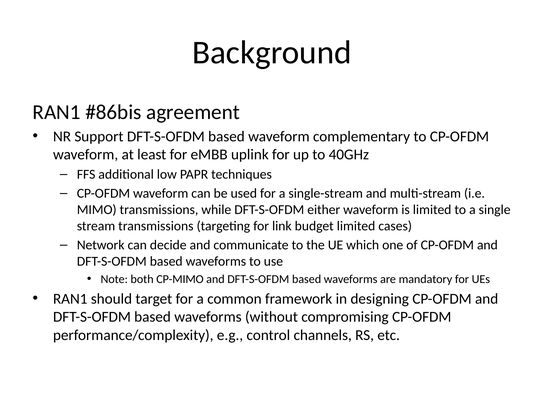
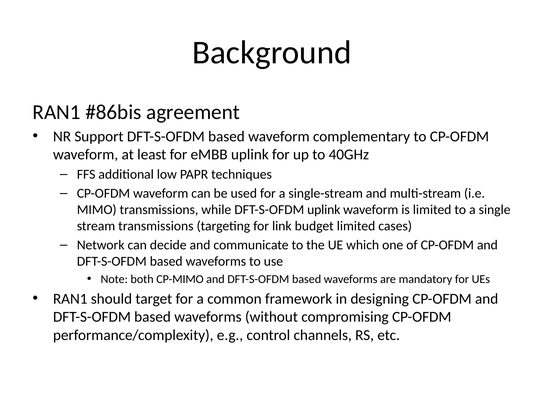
DFT-S-OFDM either: either -> uplink (324, 210)
